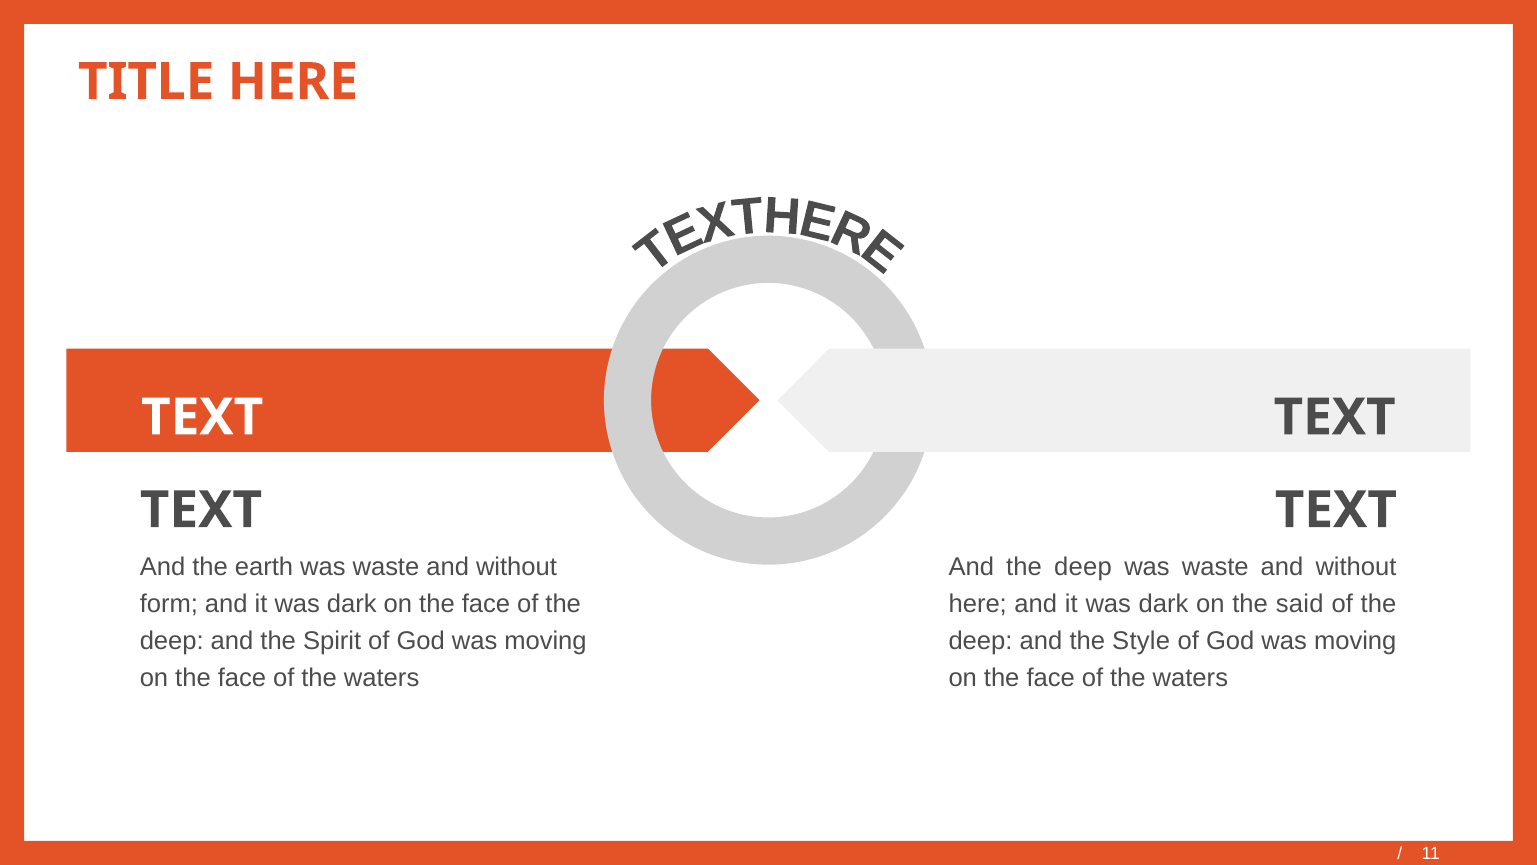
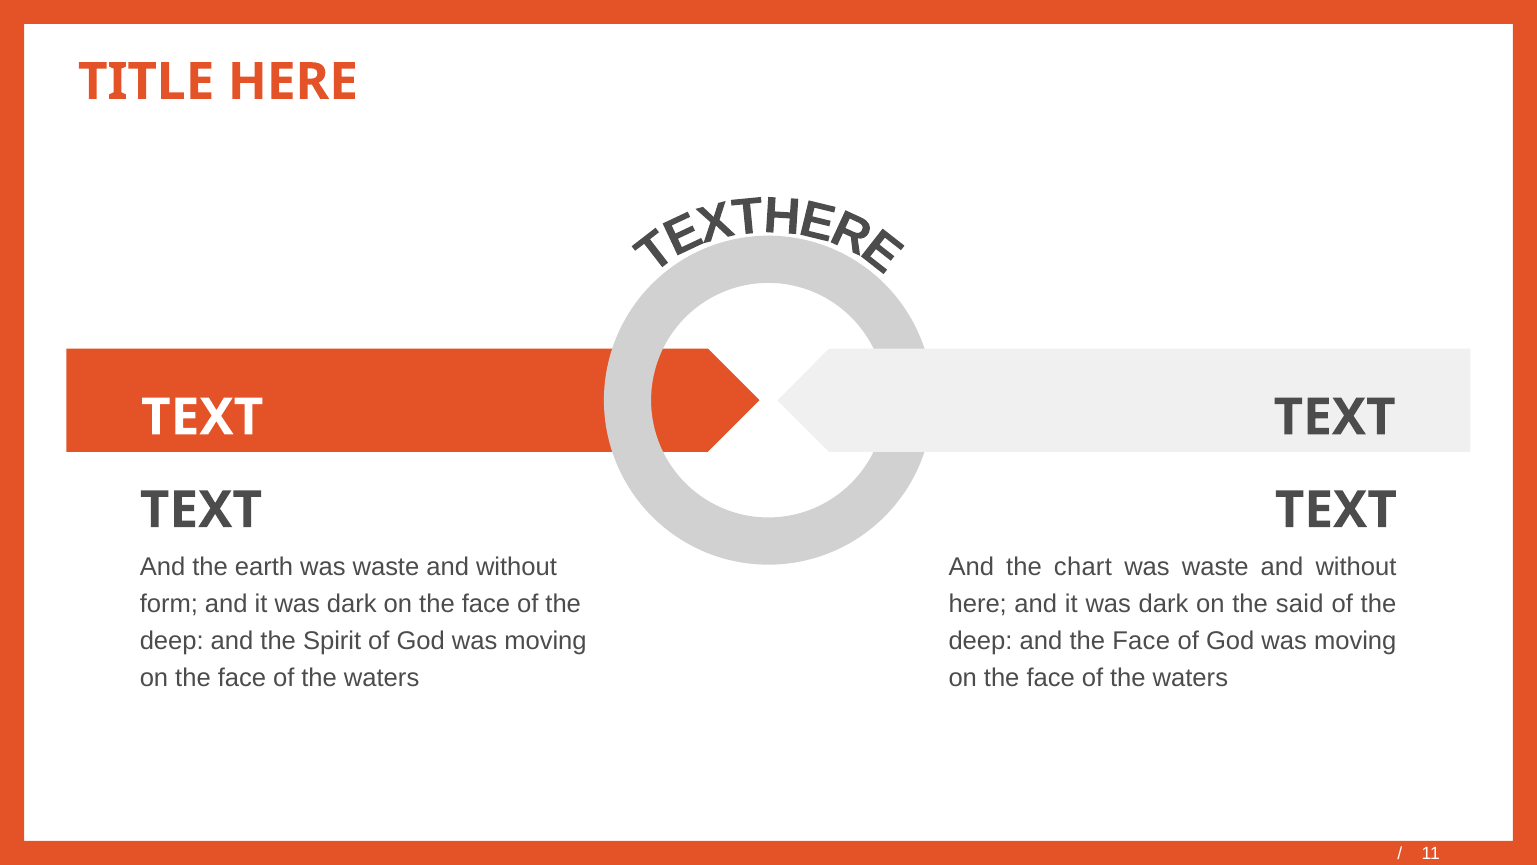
And the deep: deep -> chart (1083, 567)
and the Style: Style -> Face (1141, 640)
